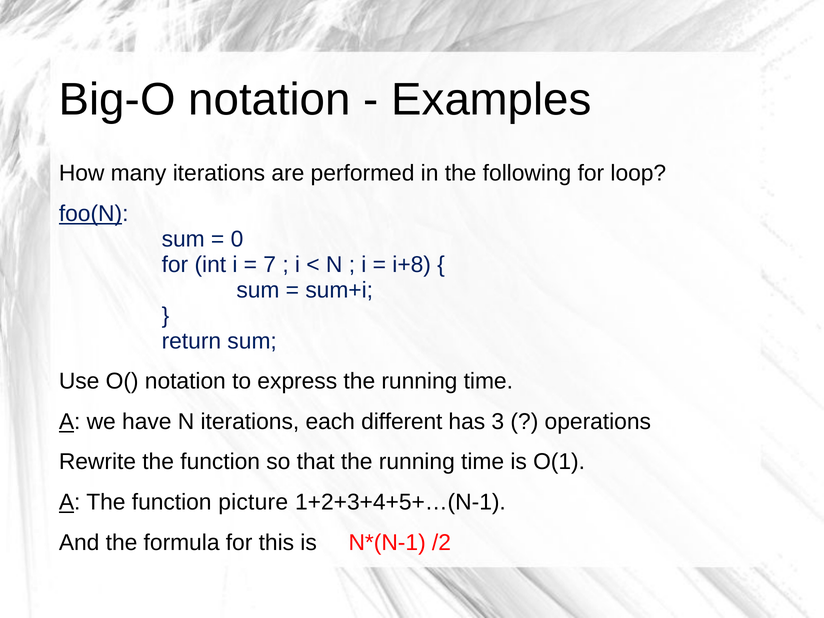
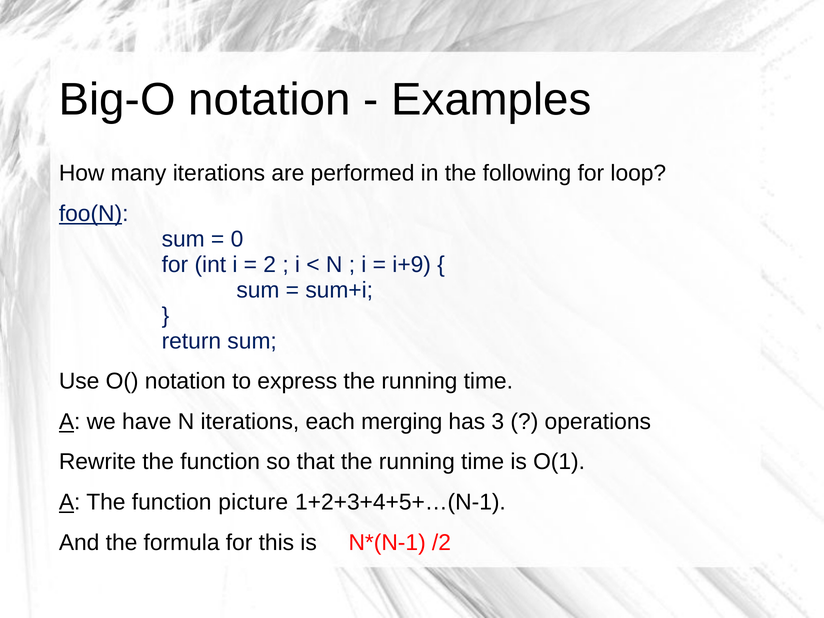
7: 7 -> 2 (270, 265)
i+8: i+8 -> i+9 (412, 265)
different: different -> merging (402, 422)
